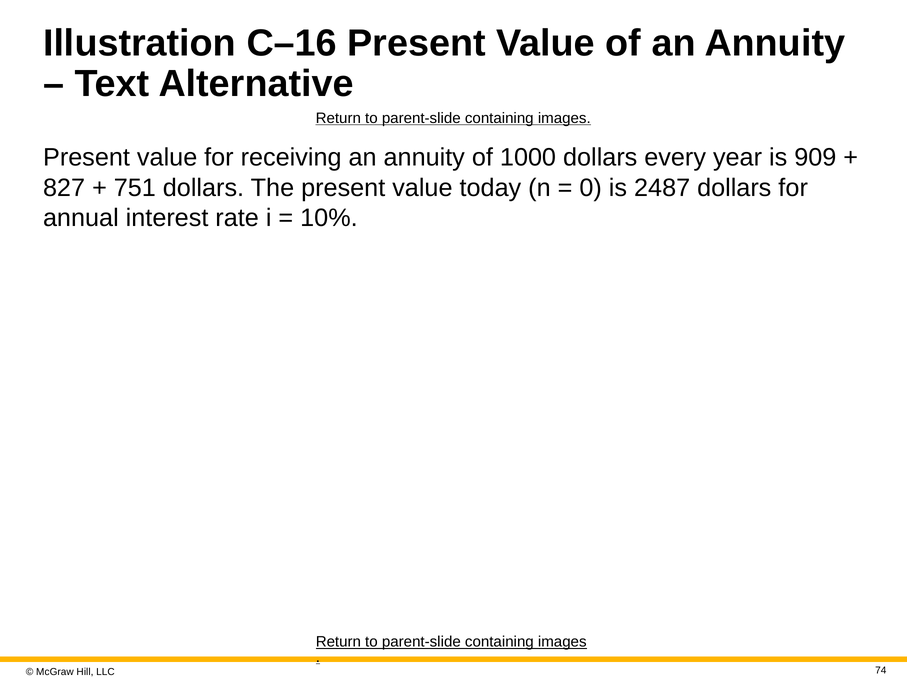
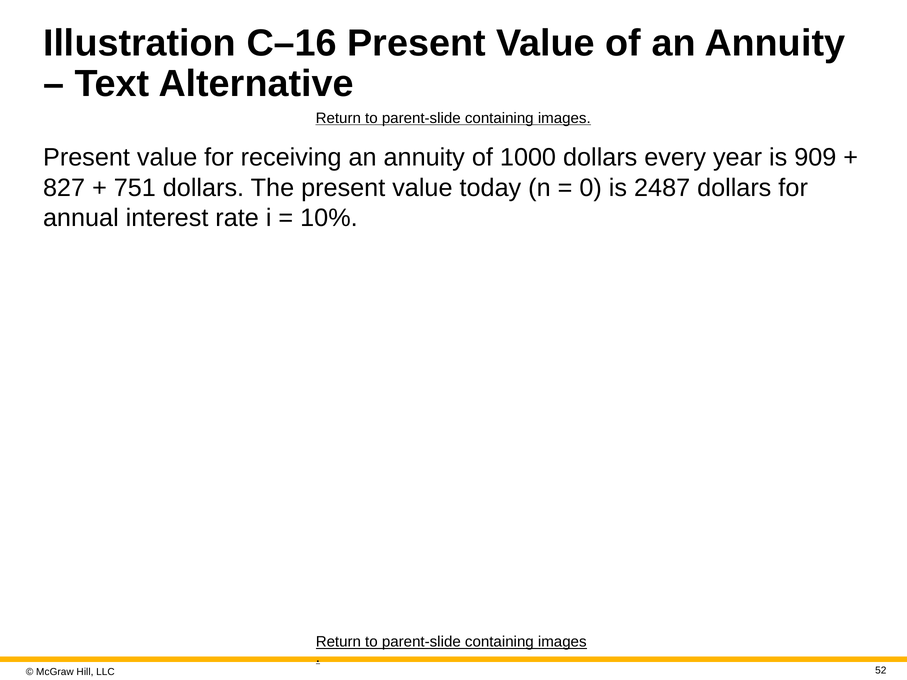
74: 74 -> 52 (881, 671)
